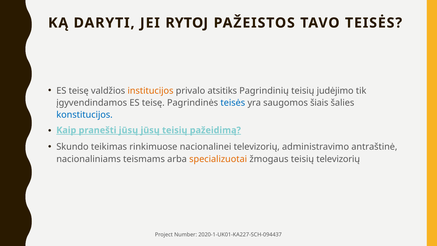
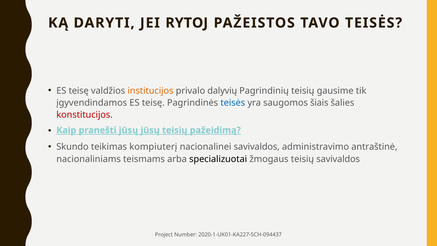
atsitiks: atsitiks -> dalyvių (222, 91)
judėjimo: judėjimo -> gausime (335, 91)
konstitucijos colour: blue -> red (85, 115)
rinkimuose: rinkimuose -> kompiuterį (153, 147)
nacionalinei televizorių: televizorių -> savivaldos (257, 147)
specializuotai colour: orange -> black (218, 159)
teisių televizorių: televizorių -> savivaldos (338, 159)
